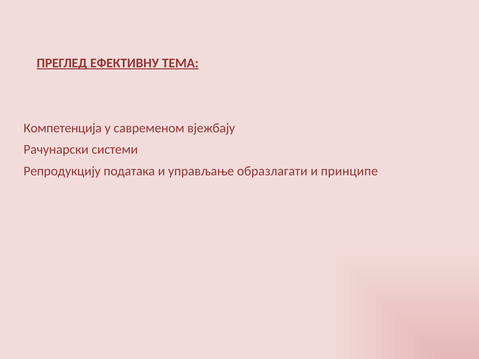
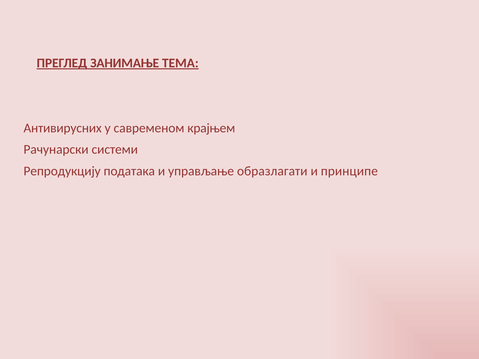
ЕФЕКТИВНУ: ЕФЕКТИВНУ -> ЗАНИМАЊЕ (125, 63)
Компетенција: Компетенција -> Антивирусних (63, 128)
вјежбају: вјежбају -> крајњем (211, 128)
